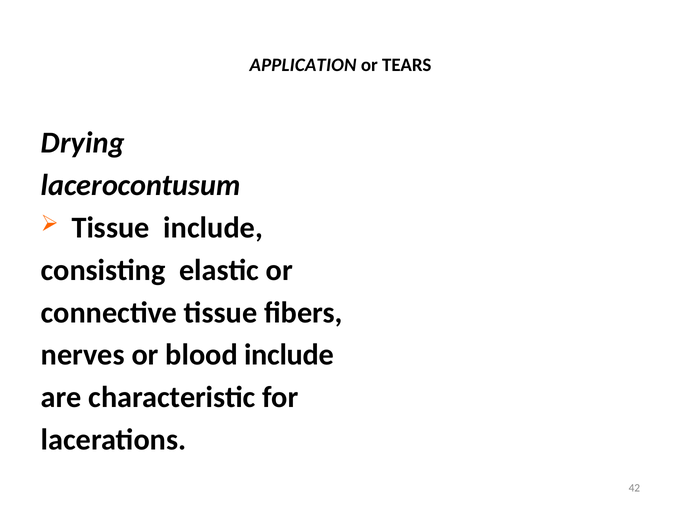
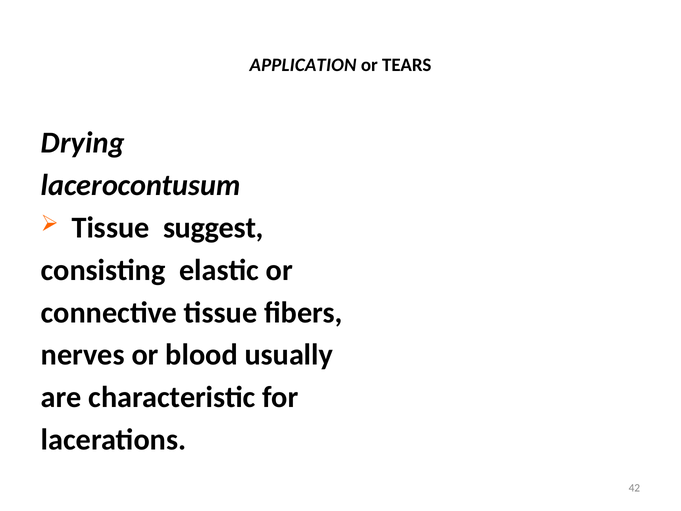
Tissue include: include -> suggest (213, 228)
blood include: include -> usually (289, 355)
